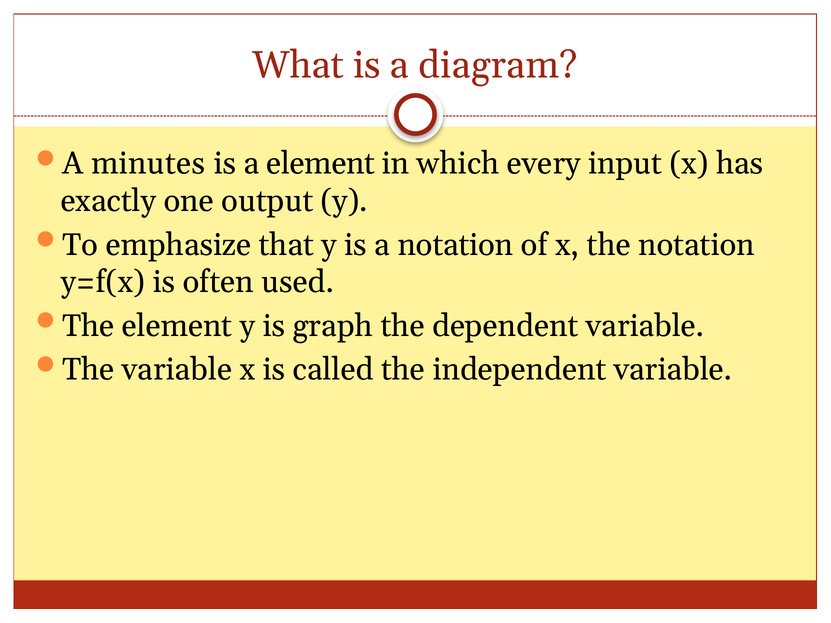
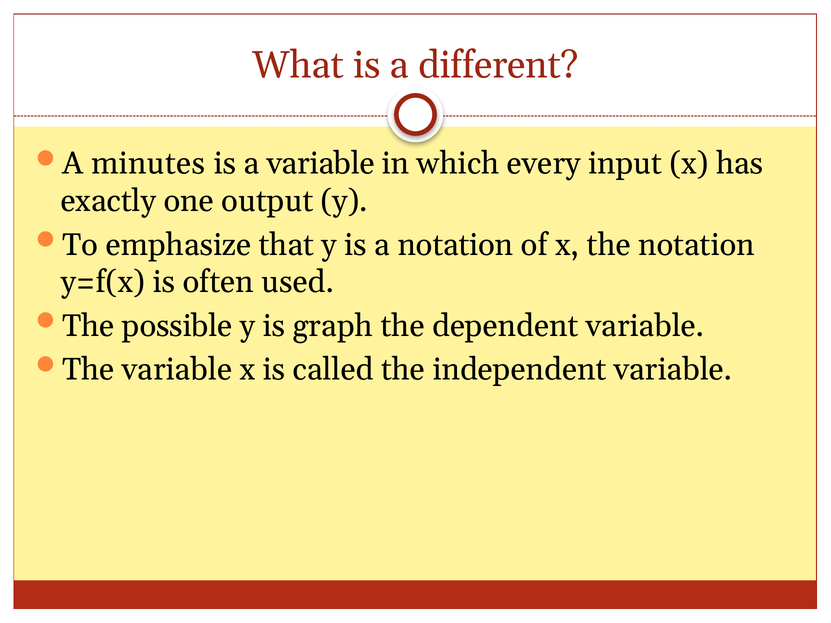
diagram: diagram -> different (498, 65)
a element: element -> variable (321, 164)
The element: element -> possible (177, 326)
